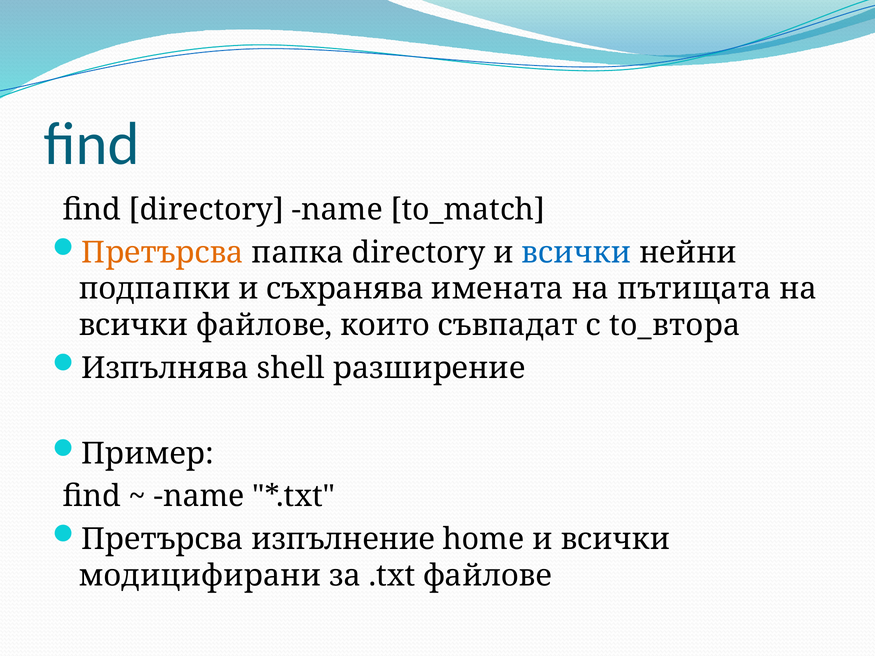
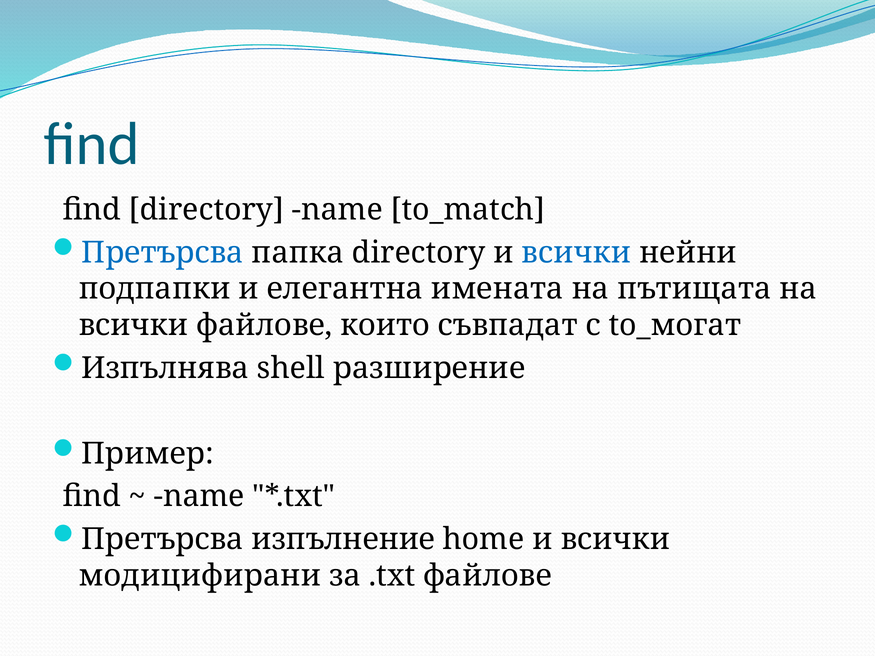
Претърсва colour: orange -> blue (162, 253)
съхранява: съхранява -> елегантна (345, 289)
to_втора: to_втора -> to_могат (675, 326)
